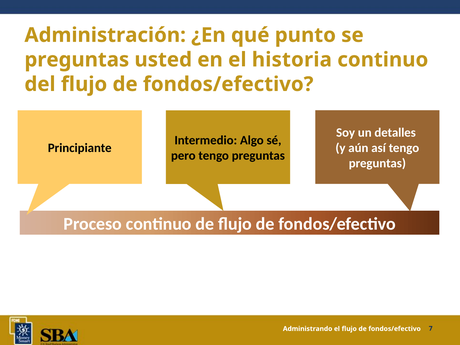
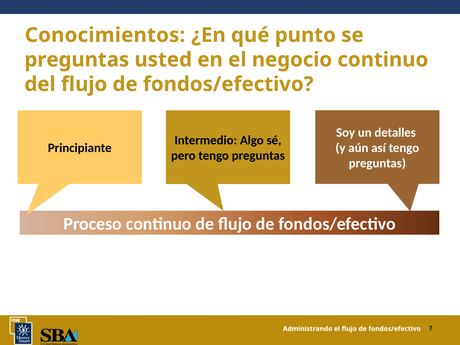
Administración: Administración -> Conocimientos (105, 35)
historia: historia -> negocio (292, 60)
